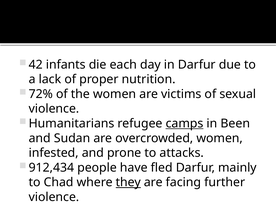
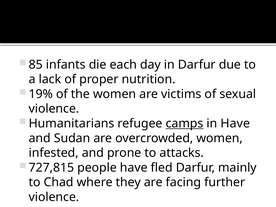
42: 42 -> 85 (36, 65)
72%: 72% -> 19% (41, 94)
in Been: Been -> Have (235, 123)
912,434: 912,434 -> 727,815 (51, 168)
they underline: present -> none (128, 182)
